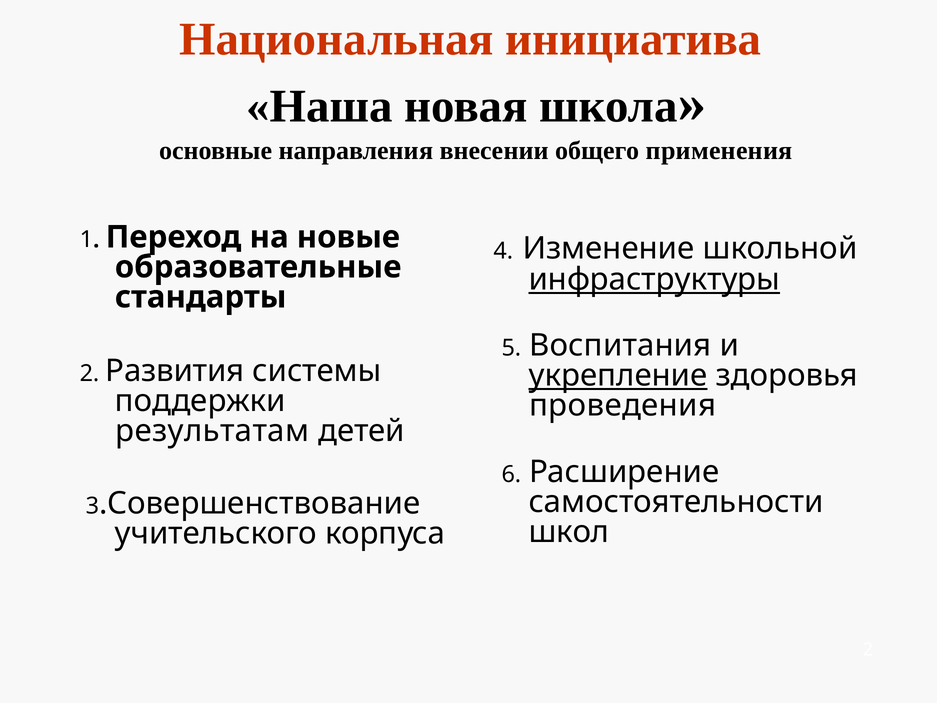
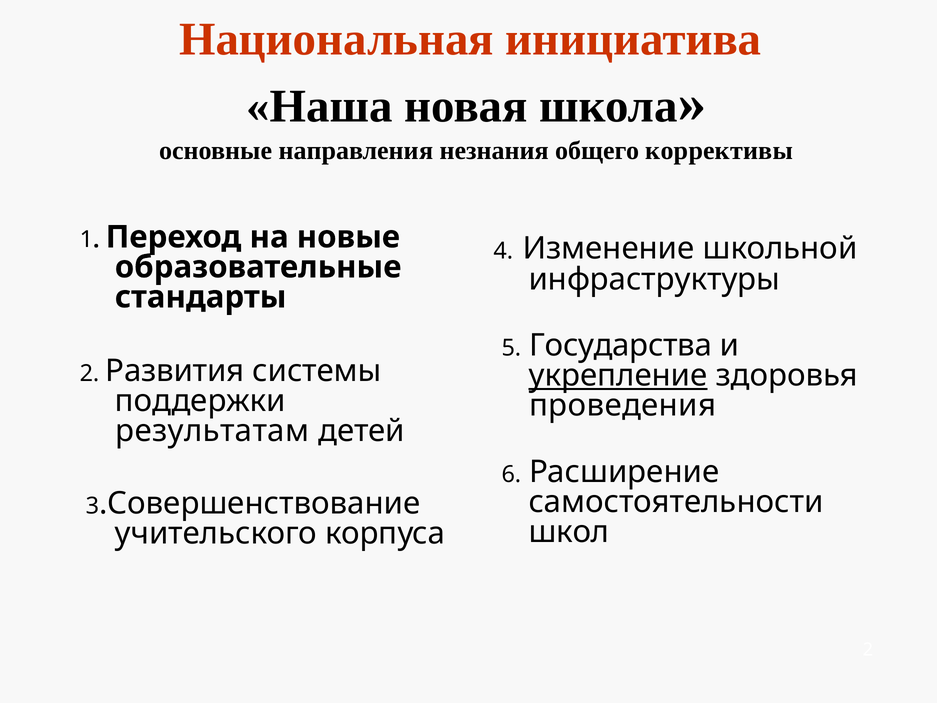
внесении: внесении -> незнания (494, 150)
применения: применения -> коррективы (719, 150)
инфраструктуры underline: present -> none (654, 279)
Воспитания: Воспитания -> Государства (621, 346)
